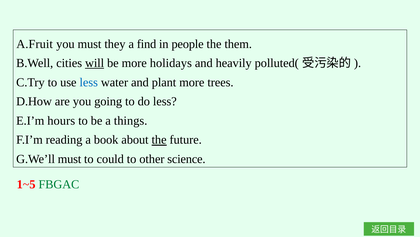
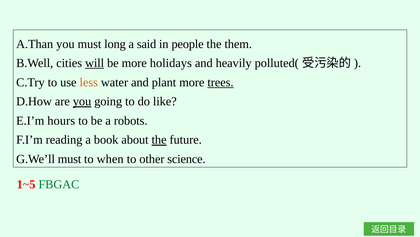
A.Fruit: A.Fruit -> A.Than (35, 44)
they: they -> long (115, 44)
find: find -> said (147, 44)
less colour: blue -> orange (89, 82)
trees underline: none -> present (220, 82)
you underline: none -> present (82, 101)
do less: less -> like (165, 101)
things: things -> robots (131, 120)
could: could -> when (110, 159)
